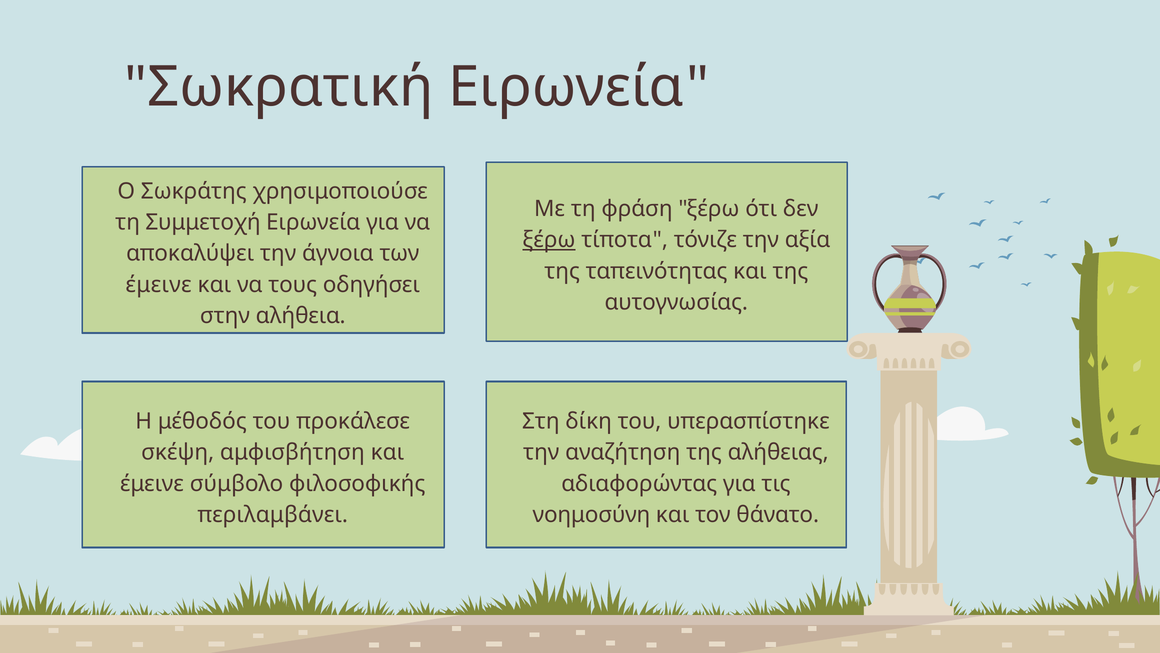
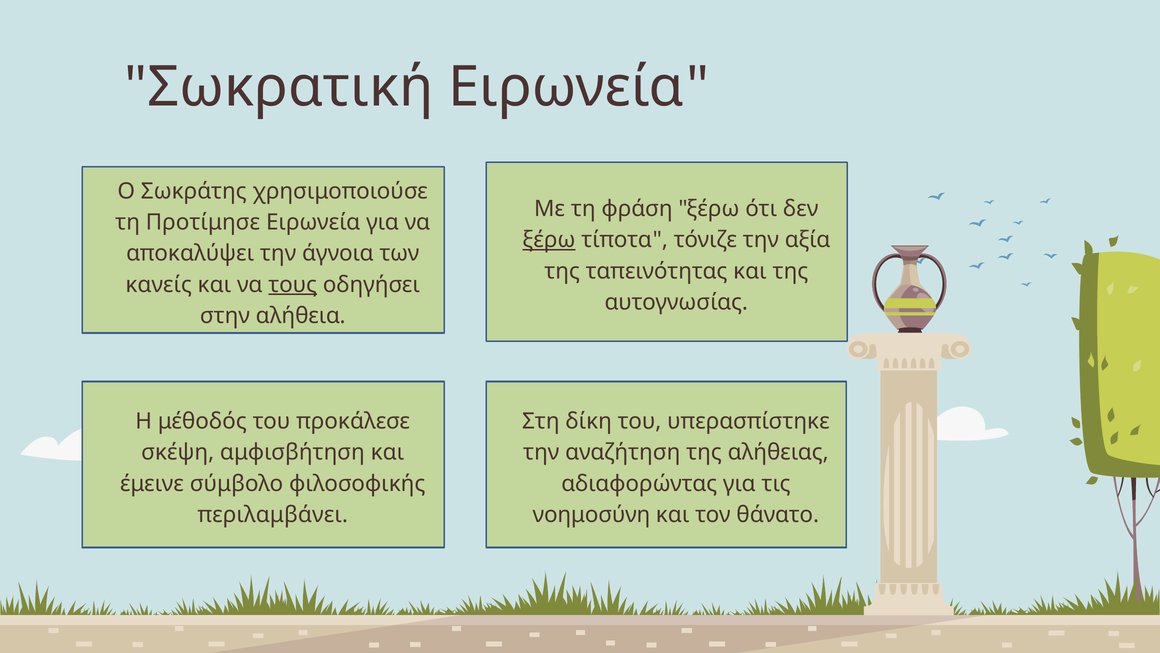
Συμμετοχή: Συμμετοχή -> Προτίμησε (203, 222)
έμεινε: έμεινε -> κανείς (159, 284)
τους underline: none -> present (293, 284)
